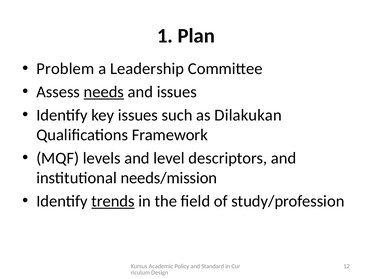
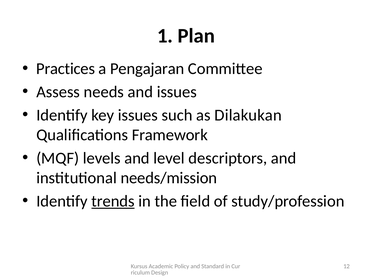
Problem: Problem -> Practices (66, 69)
Leadership: Leadership -> Pengajaran (147, 69)
needs underline: present -> none (104, 92)
